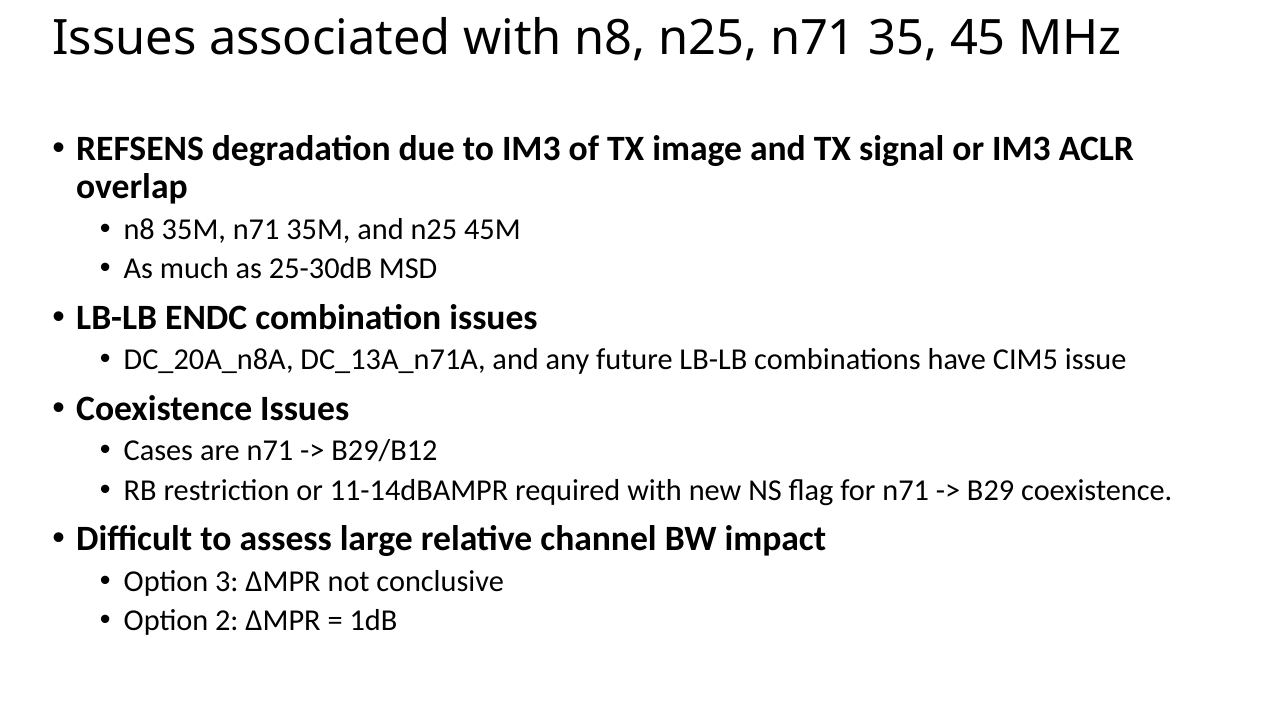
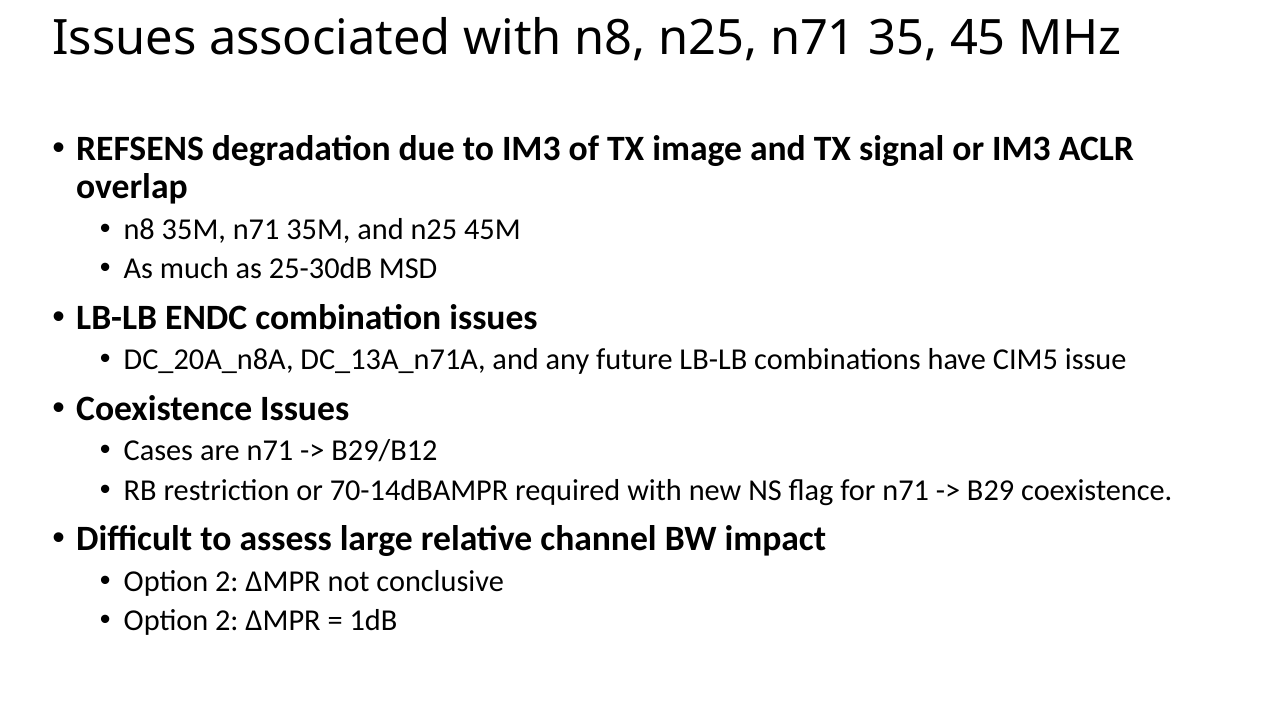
11-14dBAMPR: 11-14dBAMPR -> 70-14dBAMPR (419, 490)
3: 3 -> 2 (227, 581)
